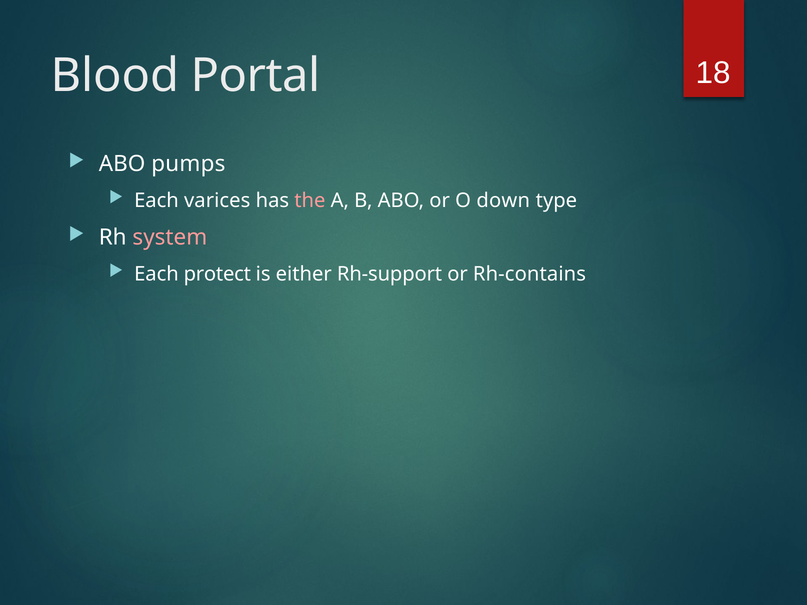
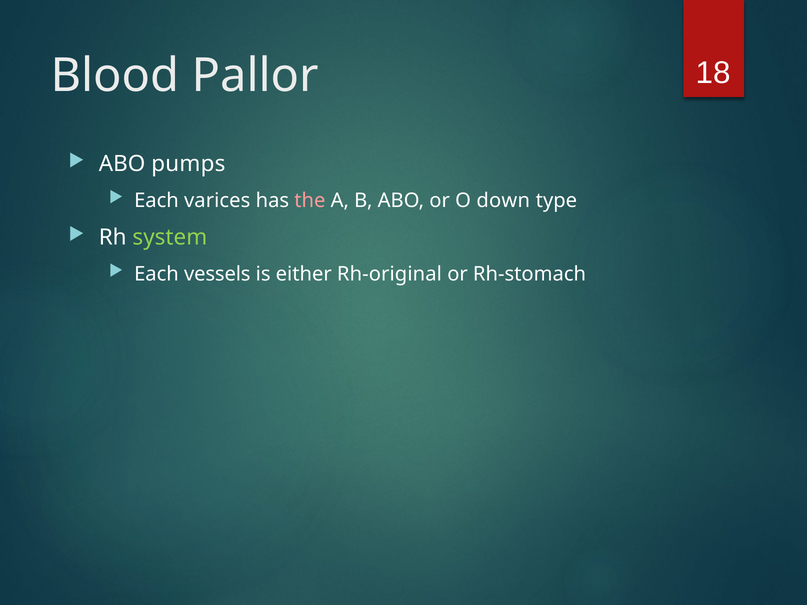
Portal: Portal -> Pallor (255, 76)
system colour: pink -> light green (170, 237)
protect: protect -> vessels (217, 274)
Rh-support: Rh-support -> Rh-original (389, 274)
Rh-contains: Rh-contains -> Rh-stomach (530, 274)
